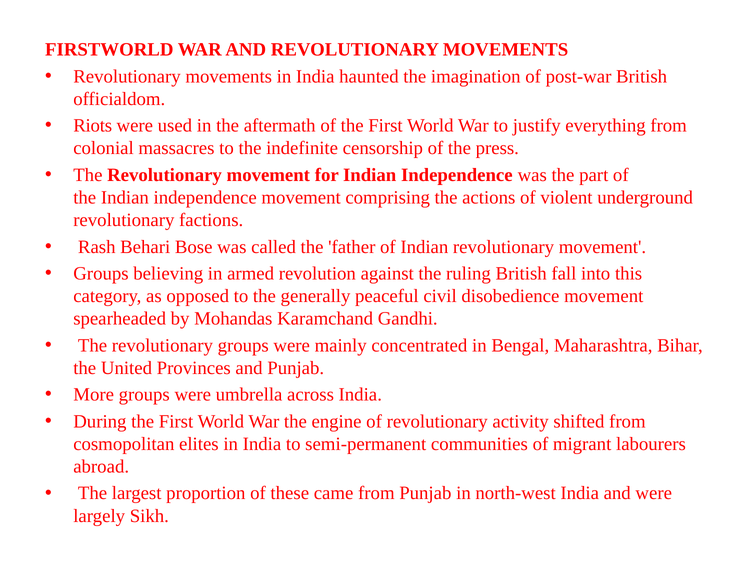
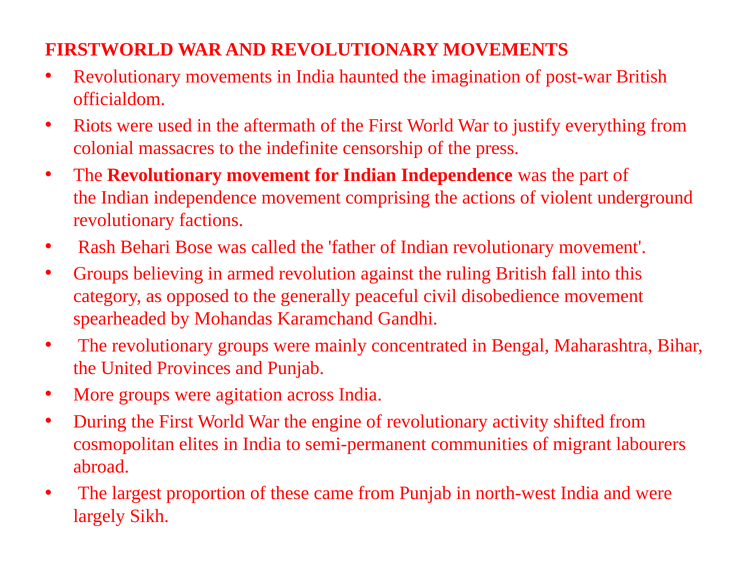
umbrella: umbrella -> agitation (249, 395)
